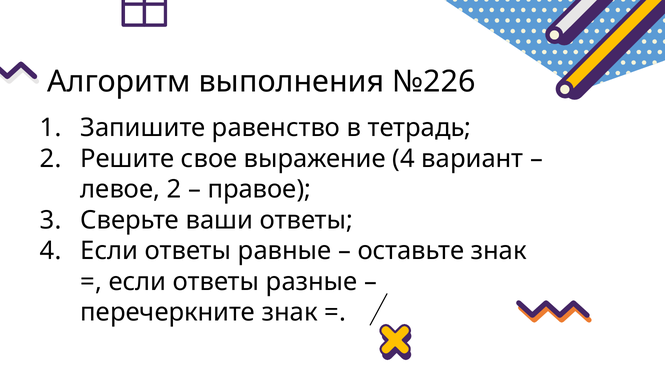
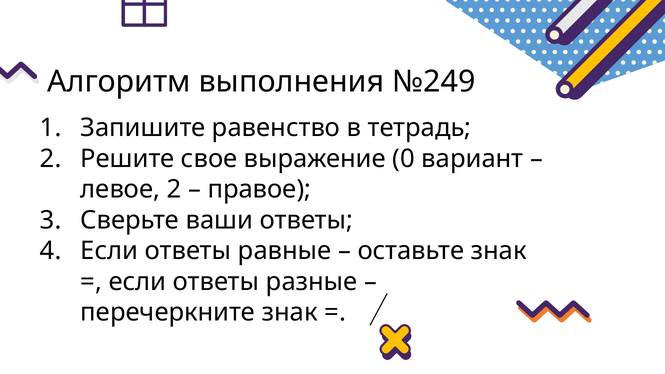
№226: №226 -> №249 (434, 82)
выражение 4: 4 -> 0 (404, 159)
